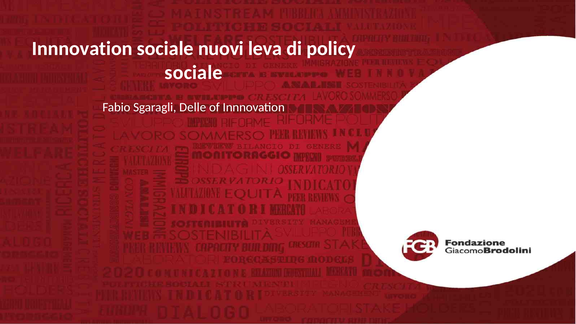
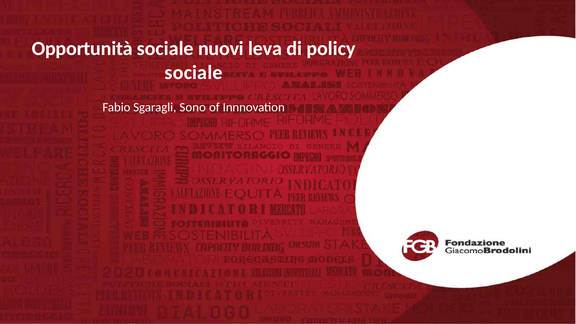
Innnovation: Innnovation -> Opportunità (82, 49)
Delle: Delle -> Sono (193, 107)
